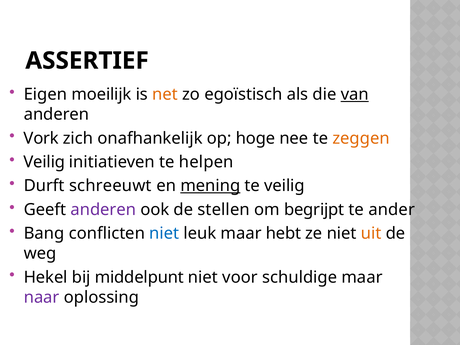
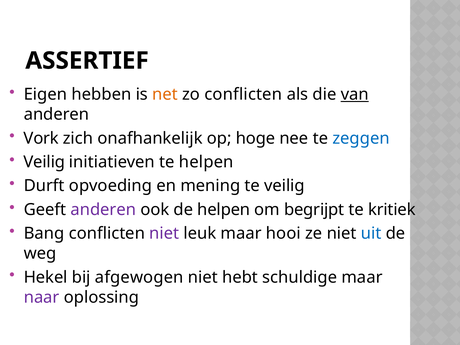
moeilijk: moeilijk -> hebben (101, 94)
zo egoïstisch: egoïstisch -> conflicten (243, 94)
zeggen colour: orange -> blue (361, 138)
schreeuwt: schreeuwt -> opvoeding (111, 186)
mening underline: present -> none (210, 186)
de stellen: stellen -> helpen (224, 210)
ander: ander -> kritiek (392, 210)
niet colour: blue -> purple (164, 233)
hebt: hebt -> hooi (283, 233)
uit colour: orange -> blue (371, 233)
middelpunt: middelpunt -> afgewogen (139, 277)
voor: voor -> hebt (240, 277)
